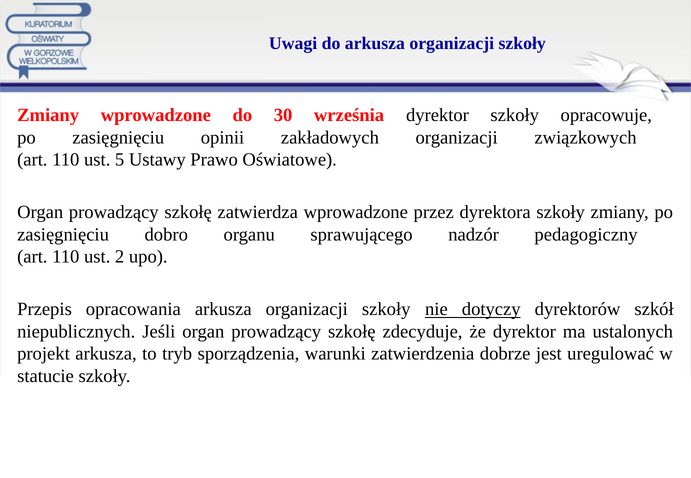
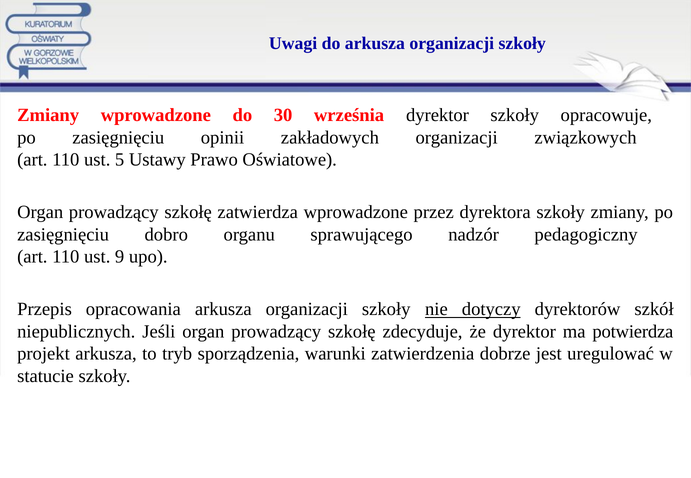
2: 2 -> 9 (120, 257)
ustalonych: ustalonych -> potwierdza (633, 332)
